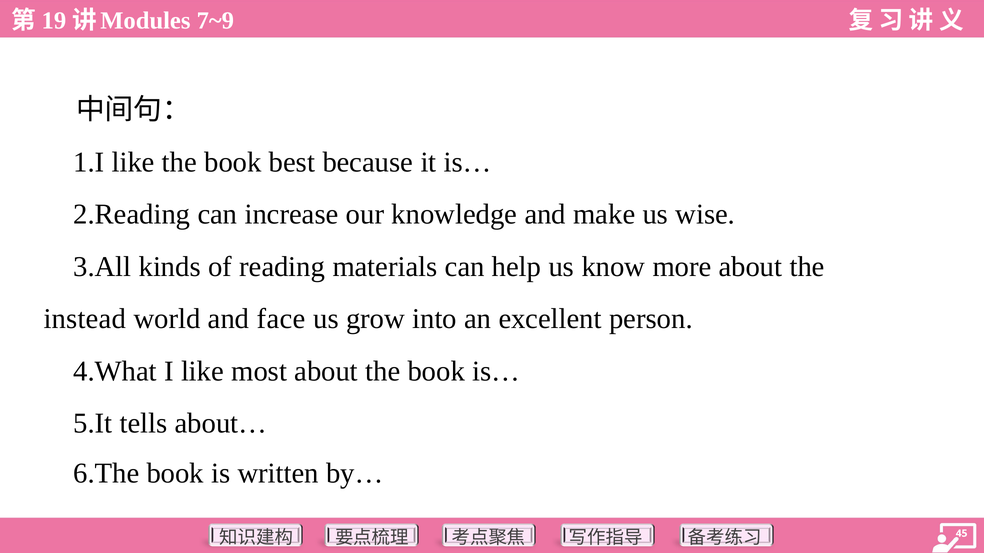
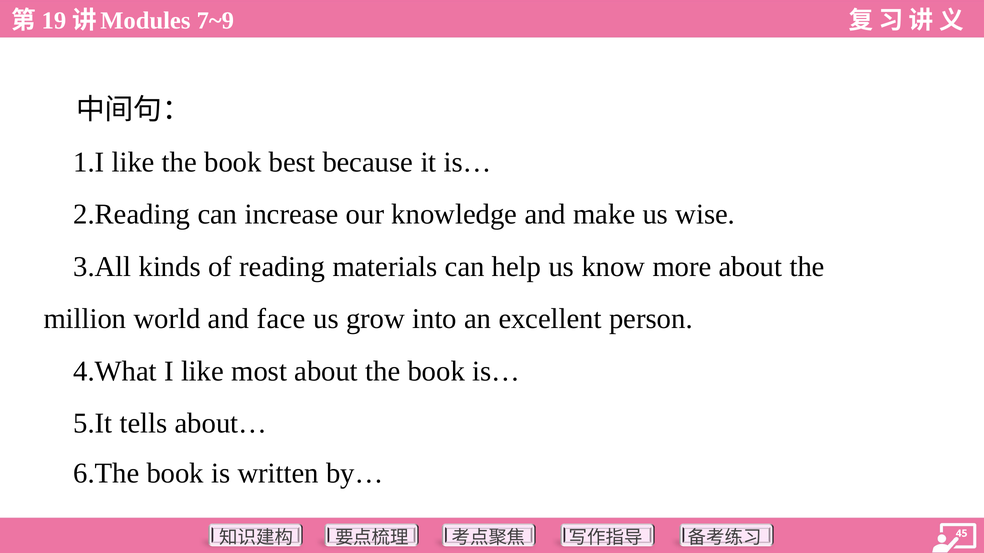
instead: instead -> million (85, 319)
